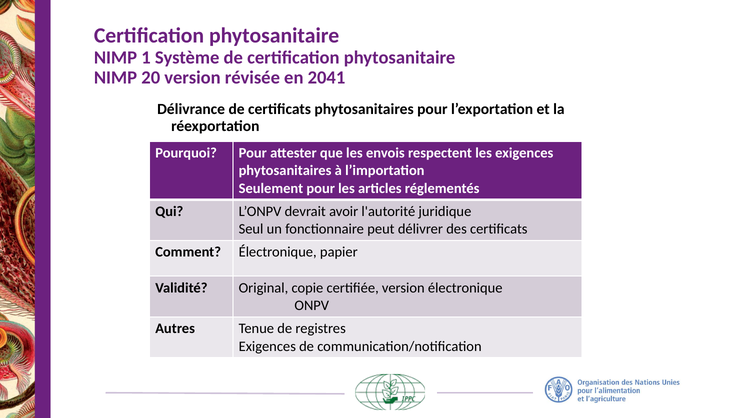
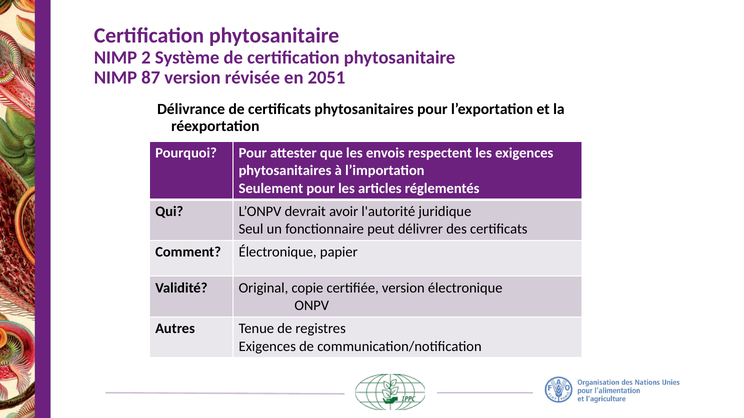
1: 1 -> 2 (146, 58)
20: 20 -> 87 (151, 78)
2041: 2041 -> 2051 (326, 78)
